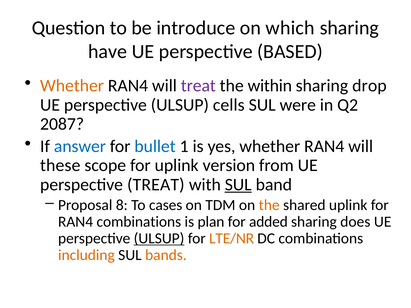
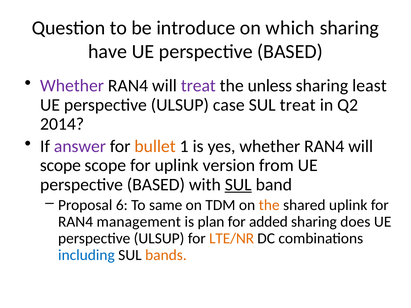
Whether colour: orange -> purple (72, 86)
within: within -> unless (270, 86)
drop: drop -> least (369, 86)
cells: cells -> case (229, 105)
SUL were: were -> treat (298, 105)
2087: 2087 -> 2014 (62, 124)
answer colour: blue -> purple (80, 147)
bullet colour: blue -> orange (155, 147)
these: these -> scope (60, 166)
TREAT: TREAT -> BASED (156, 185)
8: 8 -> 6 (122, 205)
cases: cases -> same (166, 205)
RAN4 combinations: combinations -> management (139, 222)
ULSUP underline: present -> none (159, 239)
including colour: orange -> blue (86, 255)
